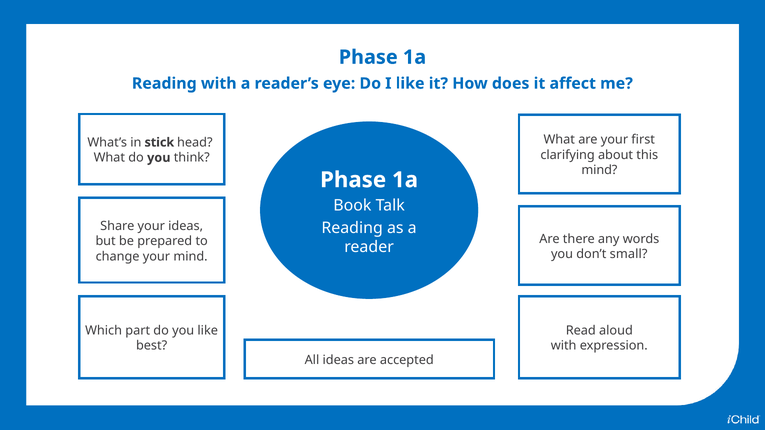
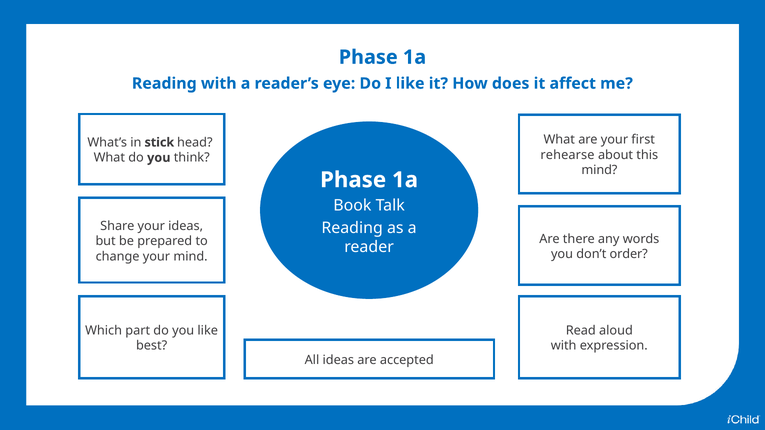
clarifying: clarifying -> rehearse (567, 155)
small: small -> order (629, 254)
